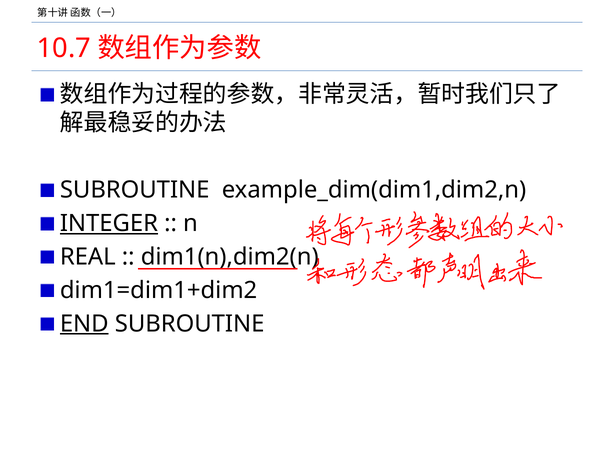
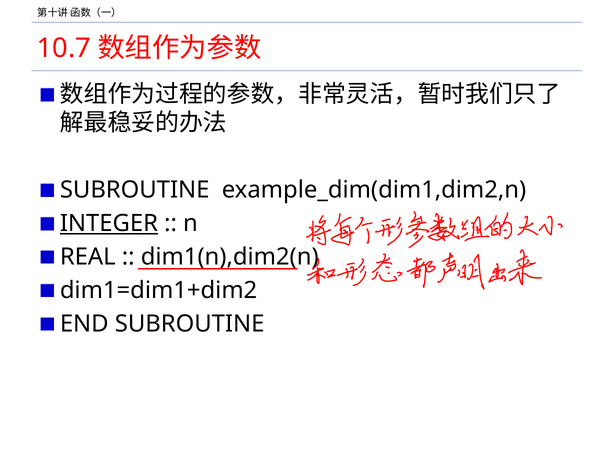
END underline: present -> none (84, 324)
